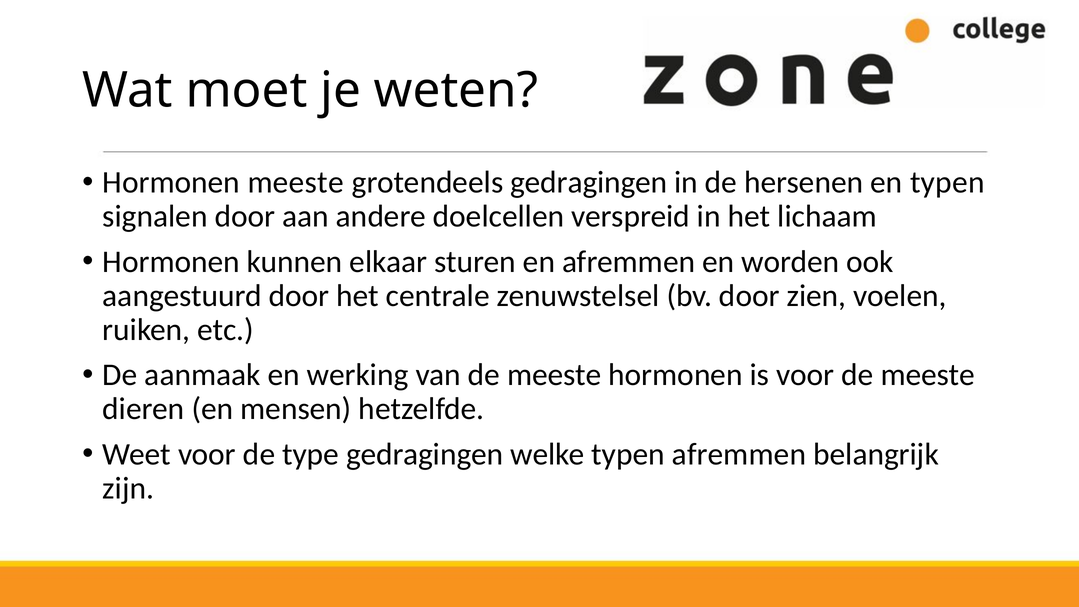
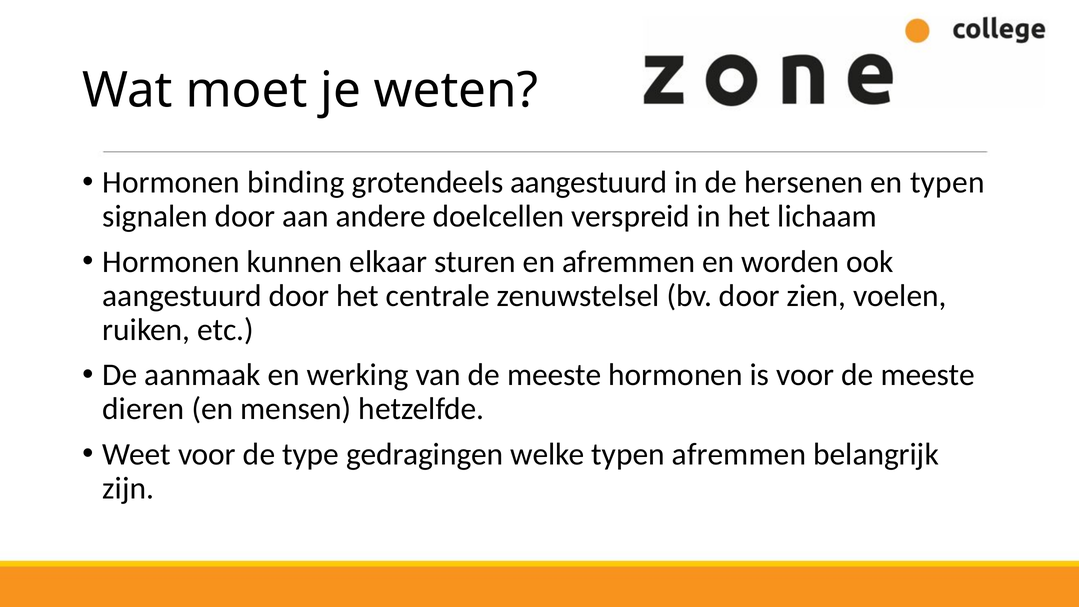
Hormonen meeste: meeste -> binding (296, 182)
grotendeels gedragingen: gedragingen -> aangestuurd (589, 182)
